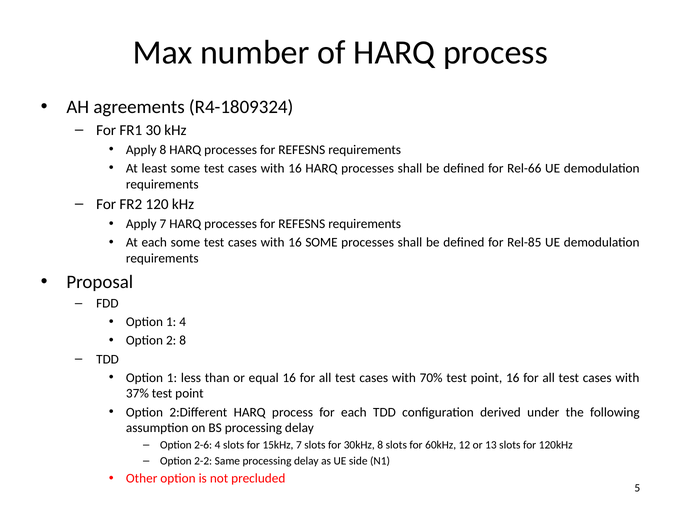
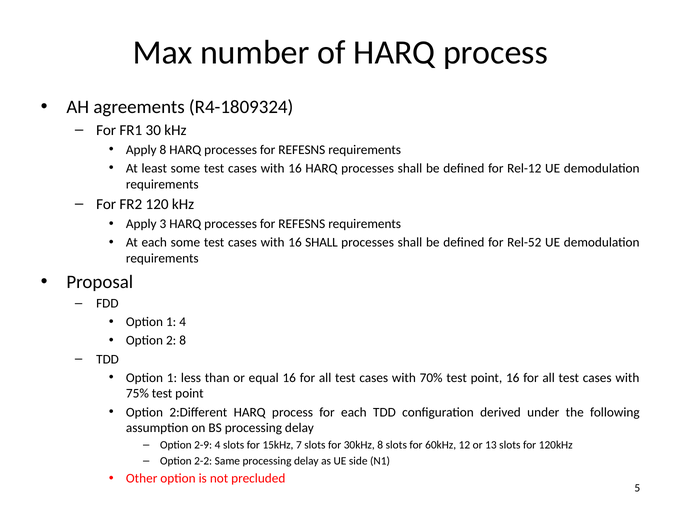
Rel-66: Rel-66 -> Rel-12 (524, 168)
Apply 7: 7 -> 3 (163, 224)
16 SOME: SOME -> SHALL (322, 242)
Rel-85: Rel-85 -> Rel-52 (524, 242)
37%: 37% -> 75% (137, 393)
2-6: 2-6 -> 2-9 (203, 445)
